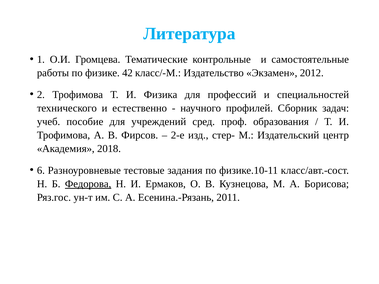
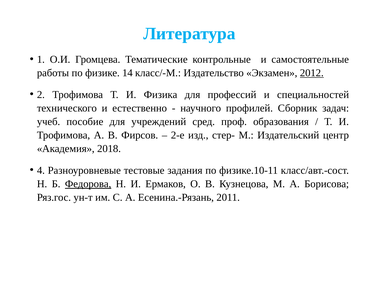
42: 42 -> 14 (127, 73)
2012 underline: none -> present (312, 73)
6: 6 -> 4 (41, 171)
